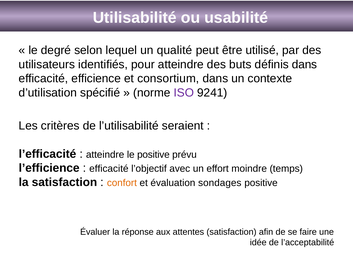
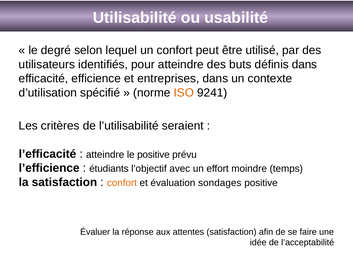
un qualité: qualité -> confort (175, 50)
consortium: consortium -> entreprises (168, 79)
ISO colour: purple -> orange (184, 93)
efficacité: efficacité -> étudiants (109, 169)
